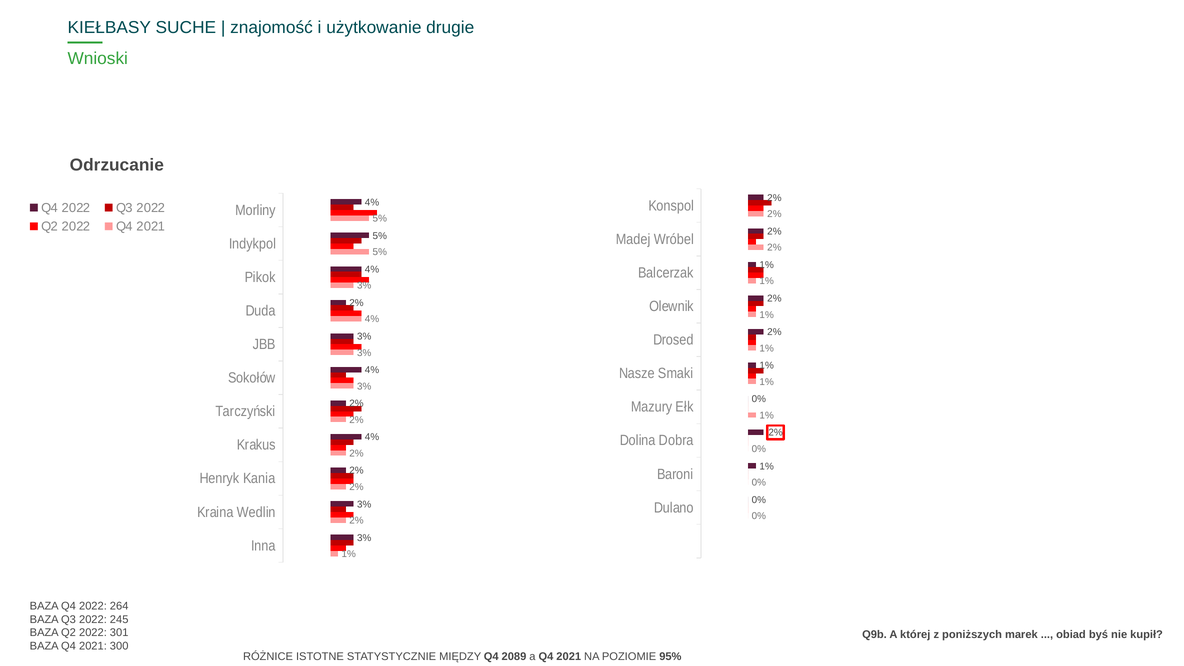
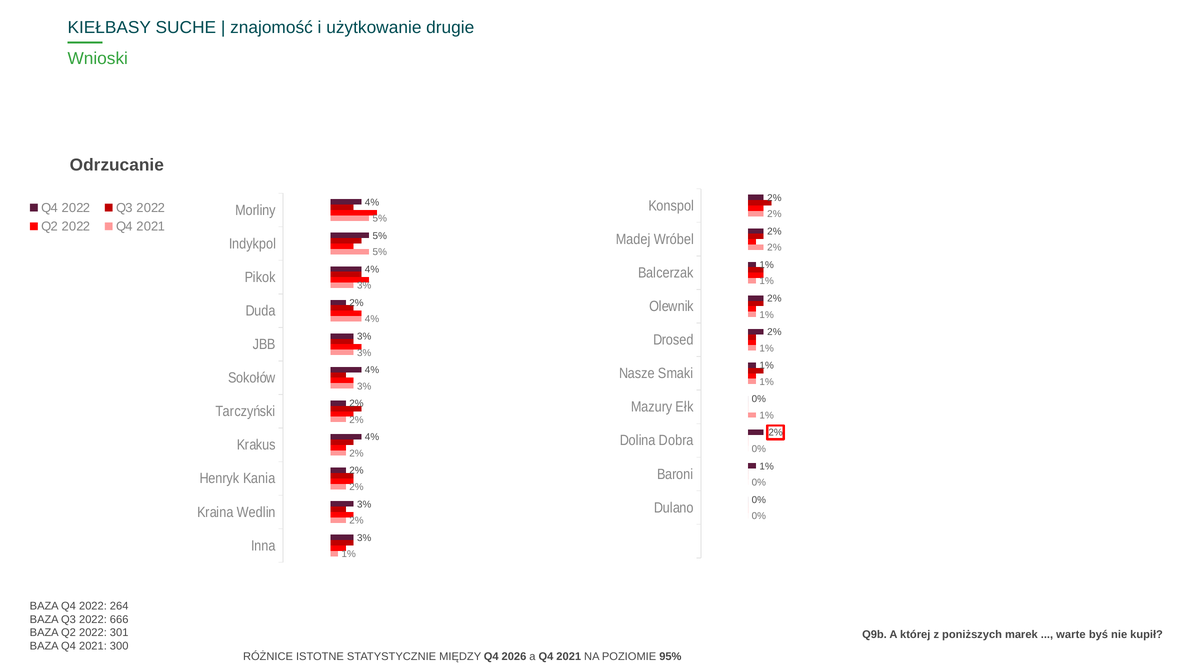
245: 245 -> 666 (119, 619)
obiad: obiad -> warte (1071, 635)
2089: 2089 -> 2026 (514, 656)
